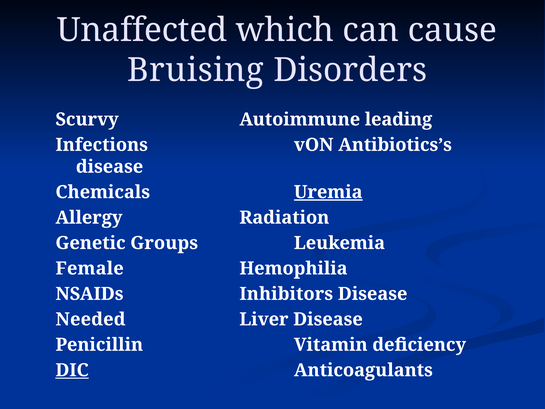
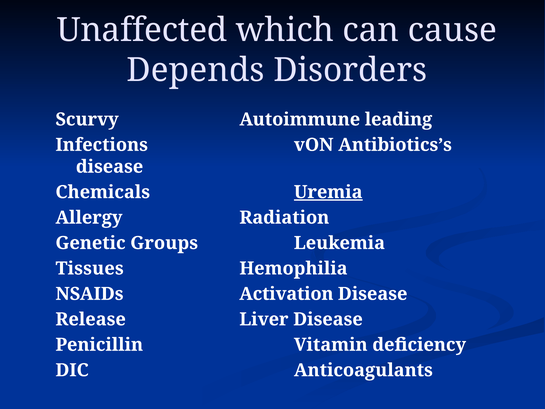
Bruising: Bruising -> Depends (196, 70)
Female: Female -> Tissues (90, 268)
Inhibitors: Inhibitors -> Activation (286, 294)
Needed: Needed -> Release (91, 319)
DIC underline: present -> none (72, 370)
